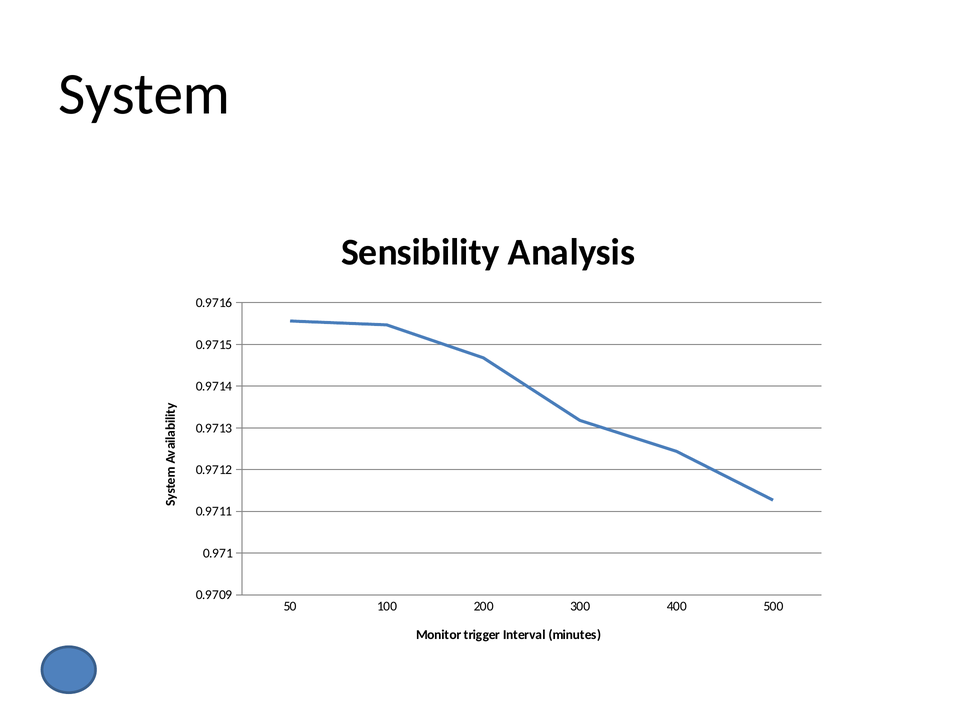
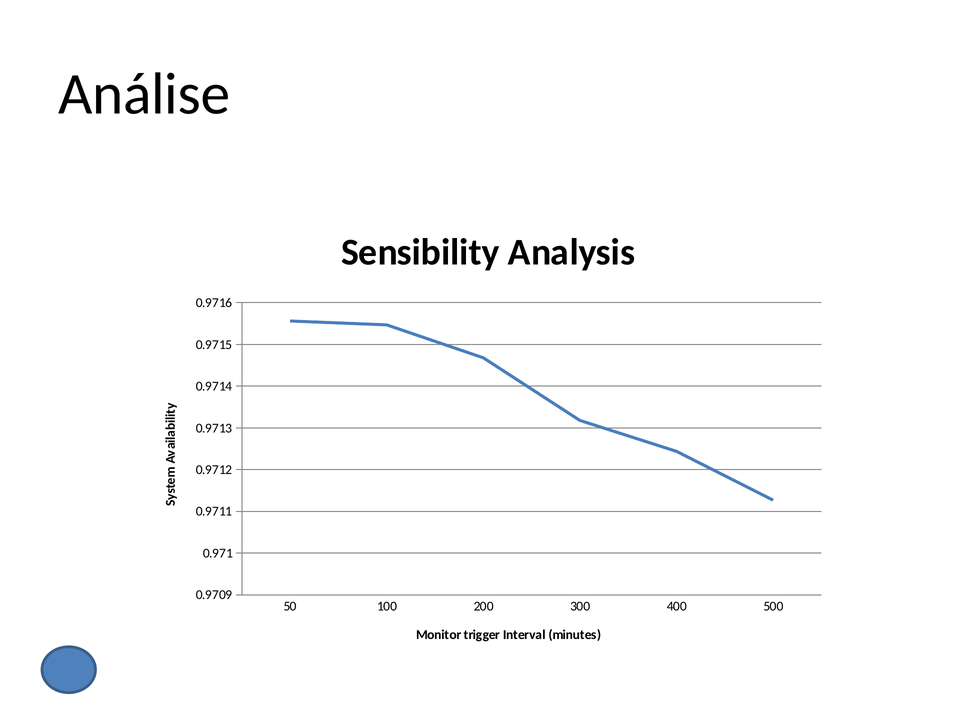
System: System -> Análise (144, 94)
